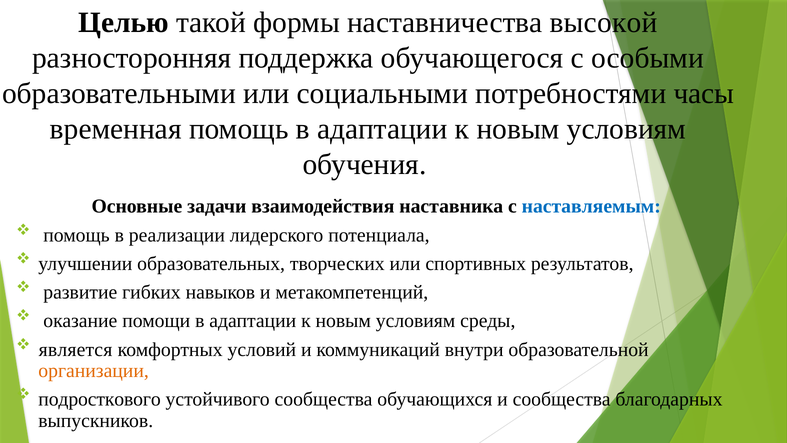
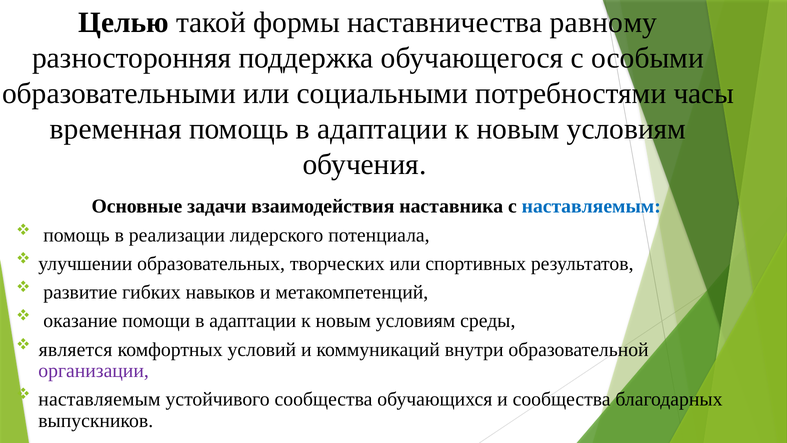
высокой: высокой -> равному (604, 23)
организации colour: orange -> purple (94, 371)
подросткового: подросткового -> наставляемым (99, 399)
